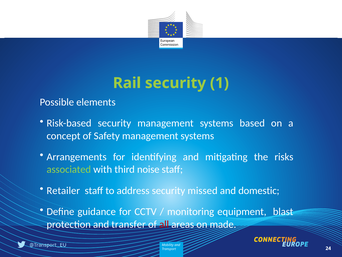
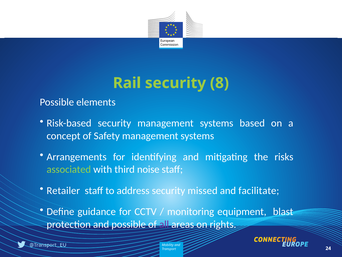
1: 1 -> 8 (219, 83)
domestic: domestic -> facilitate (259, 190)
and transfer: transfer -> possible (129, 224)
all colour: red -> purple (164, 224)
made: made -> rights (223, 224)
